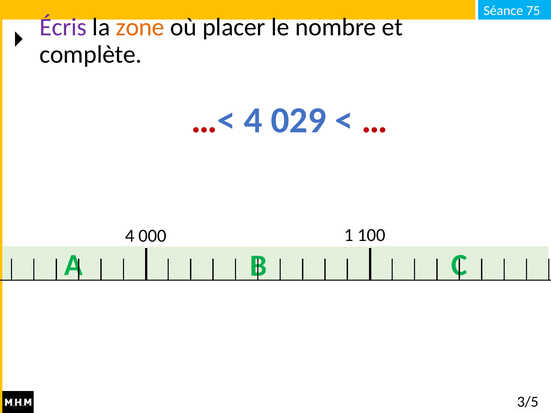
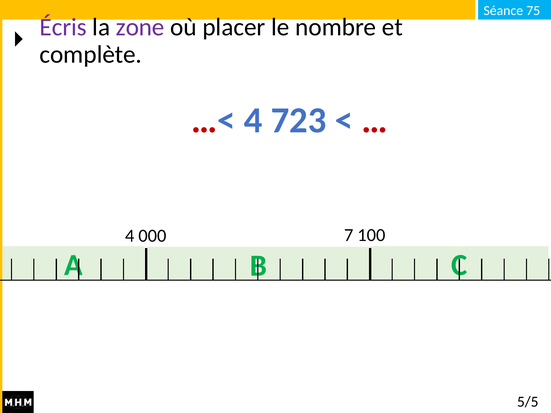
zone colour: orange -> purple (140, 27)
029: 029 -> 723 (299, 120)
1: 1 -> 7 (349, 235)
3/5: 3/5 -> 5/5 (528, 402)
